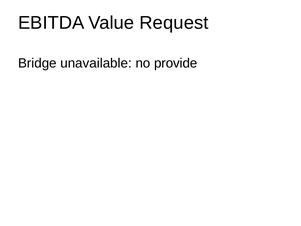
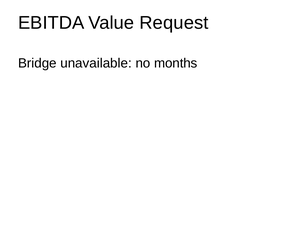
provide: provide -> months (176, 63)
